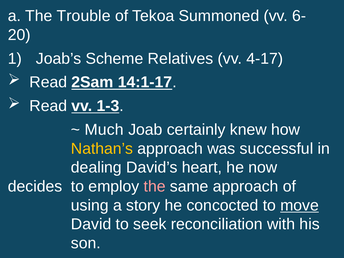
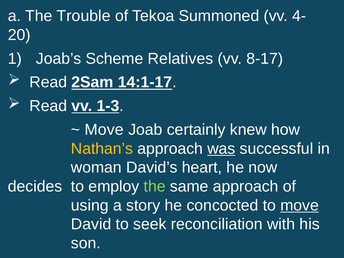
6-: 6- -> 4- (299, 16)
4-17: 4-17 -> 8-17 (265, 59)
Much: Much -> Move (104, 130)
was underline: none -> present (221, 149)
dealing: dealing -> woman (96, 168)
the colour: pink -> light green (155, 186)
